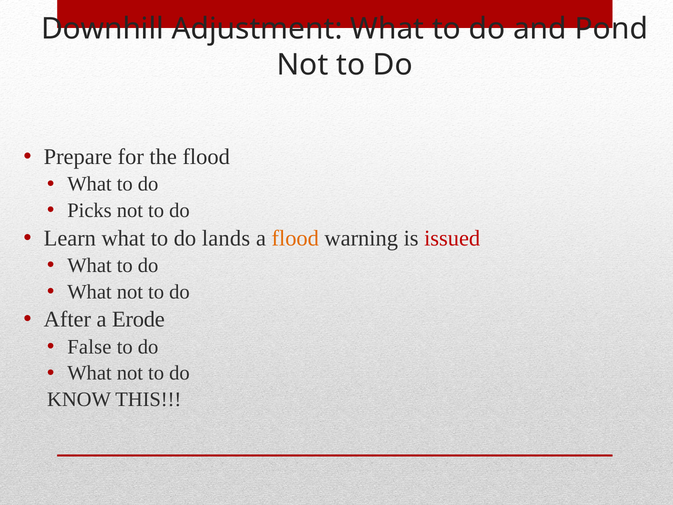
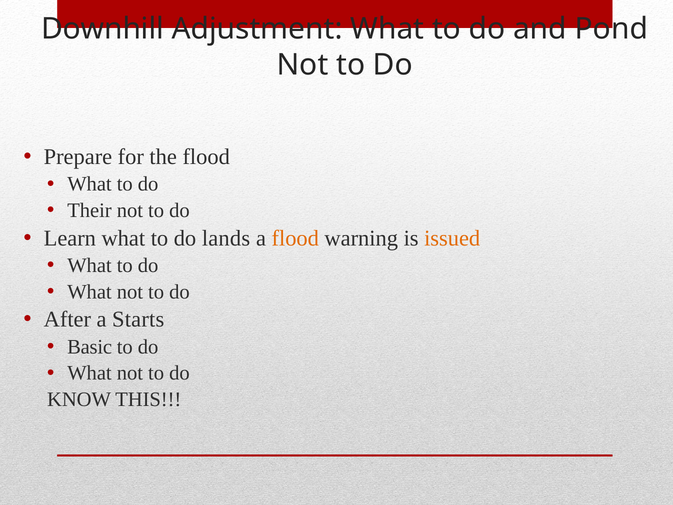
Picks: Picks -> Their (90, 210)
issued colour: red -> orange (452, 238)
Erode: Erode -> Starts (138, 319)
False: False -> Basic (90, 347)
